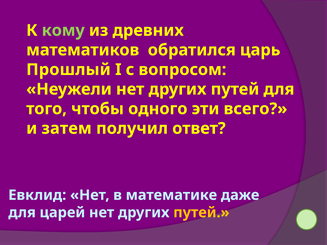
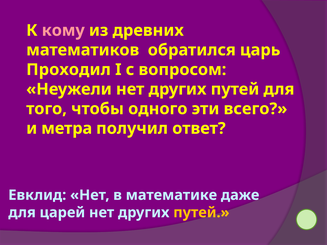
кому colour: light green -> pink (63, 30)
Прошлый: Прошлый -> Проходил (68, 70)
затем: затем -> метра (67, 129)
